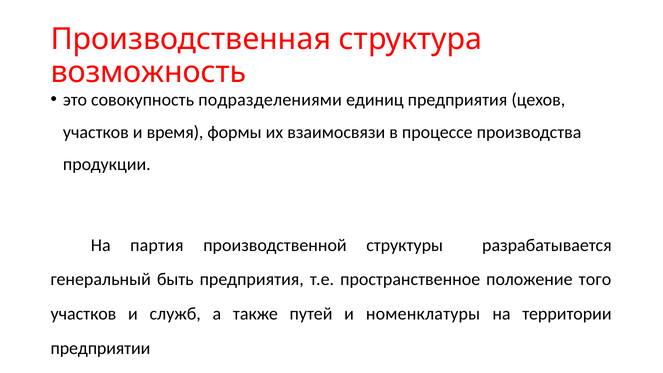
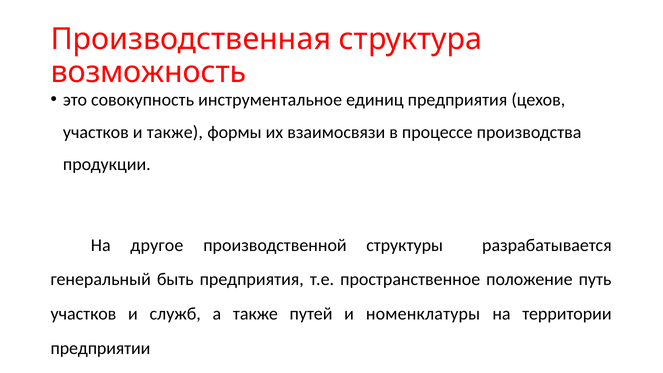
подразделениями: подразделениями -> инструментальное (270, 100)
и время: время -> также (175, 132)
партия: партия -> другое (157, 245)
того: того -> путь (595, 280)
